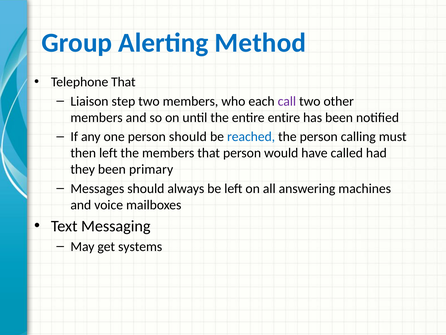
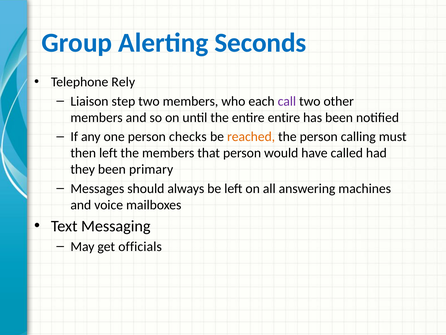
Method: Method -> Seconds (260, 43)
Telephone That: That -> Rely (123, 82)
person should: should -> checks (188, 136)
reached colour: blue -> orange (251, 136)
systems: systems -> officials (140, 246)
